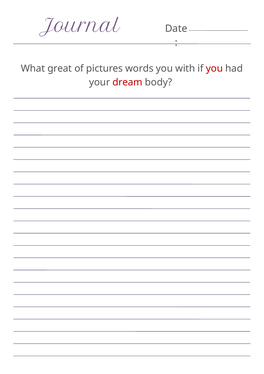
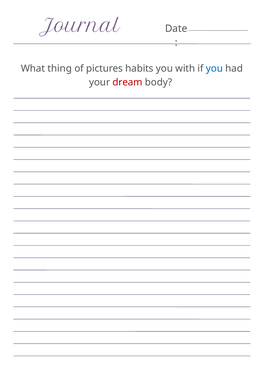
great: great -> thing (60, 68)
words: words -> habits (139, 68)
you colour: red -> blue (214, 68)
